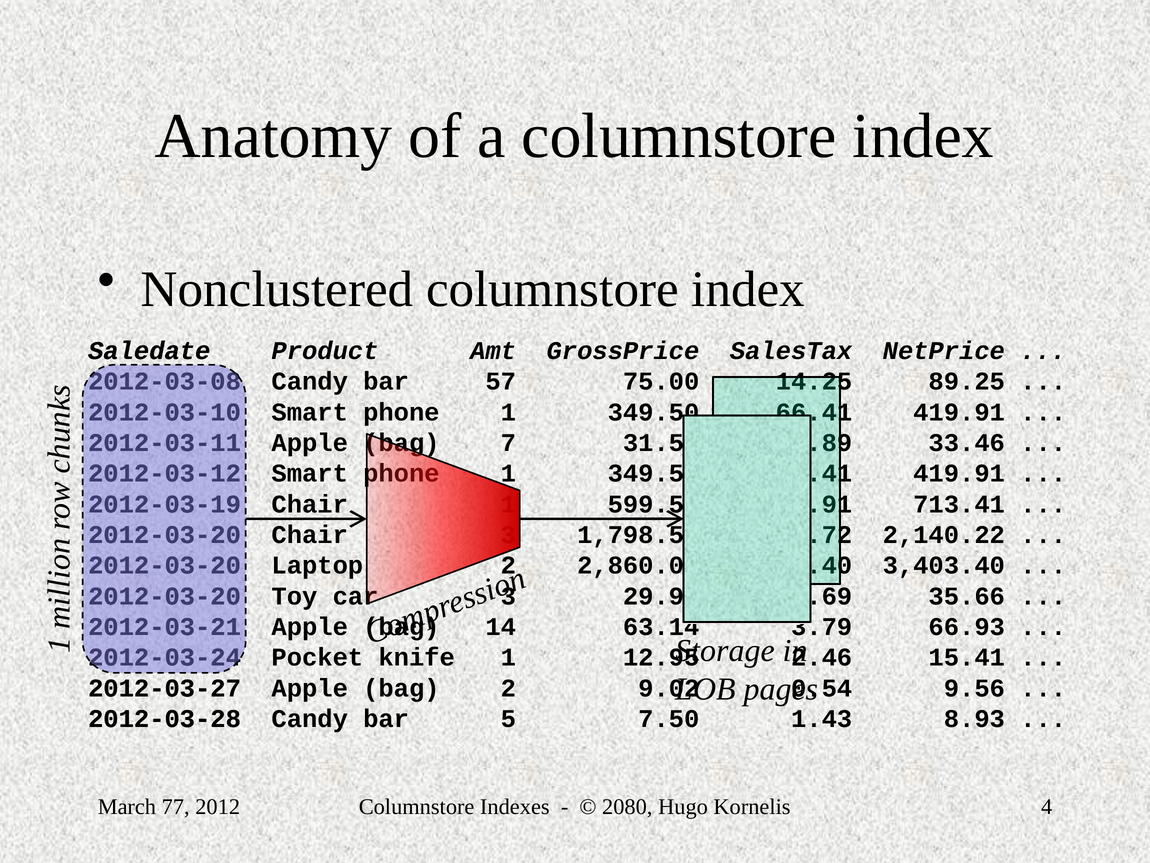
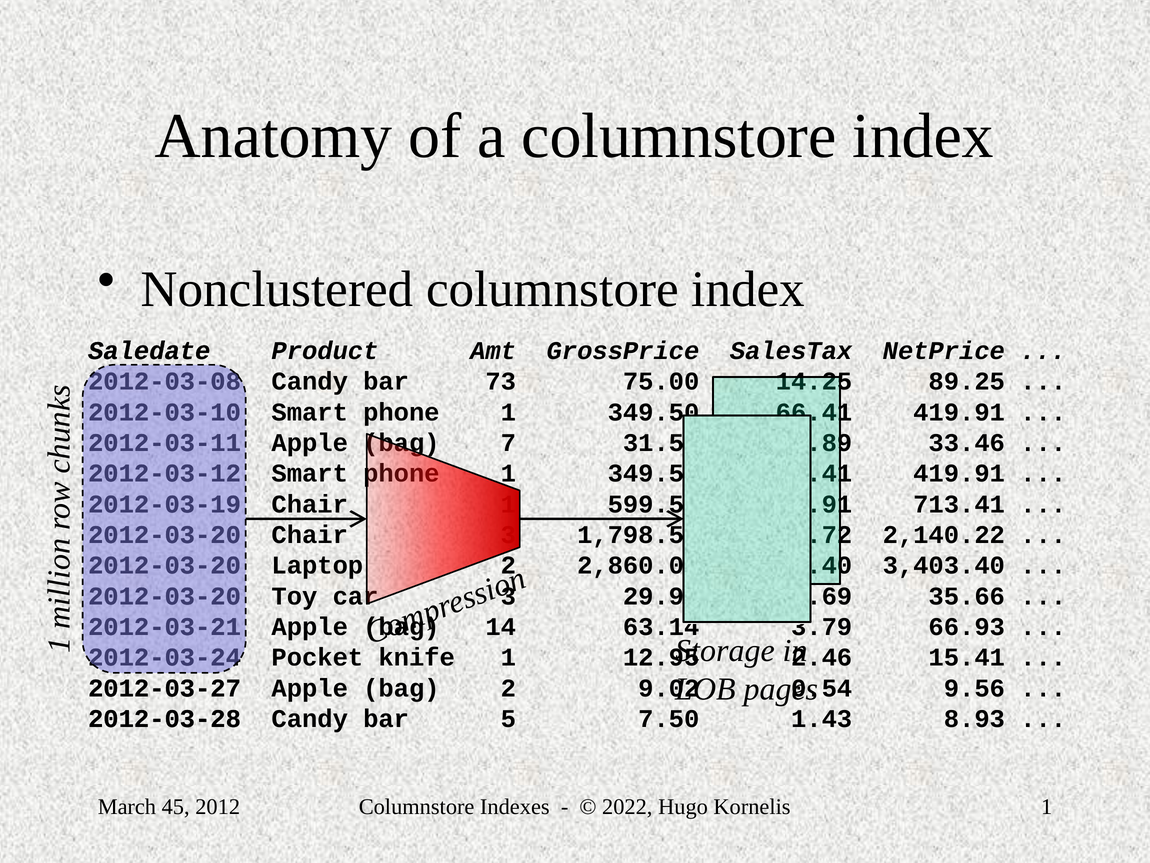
57: 57 -> 73 (501, 381)
77: 77 -> 45 (176, 807)
2080: 2080 -> 2022 (627, 807)
Kornelis 4: 4 -> 1 (1047, 807)
